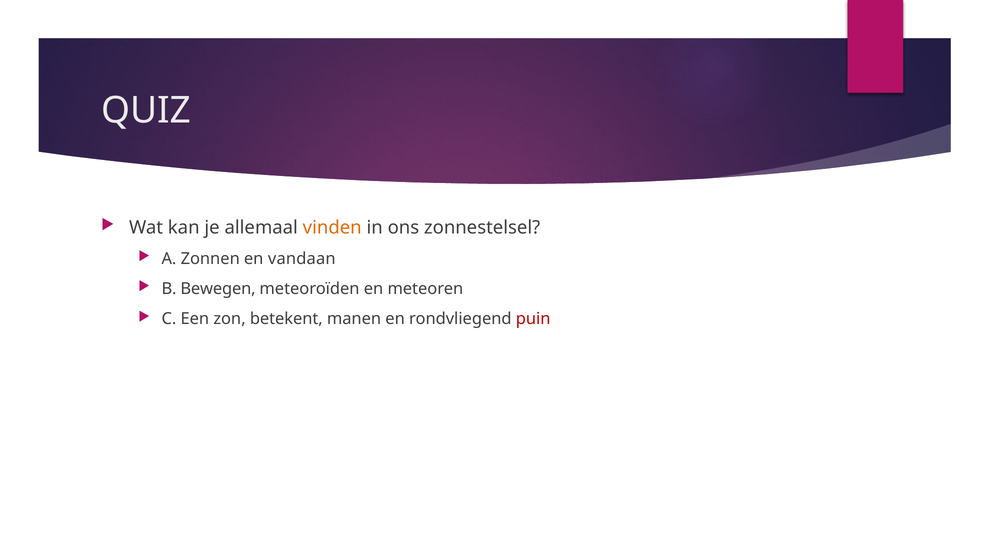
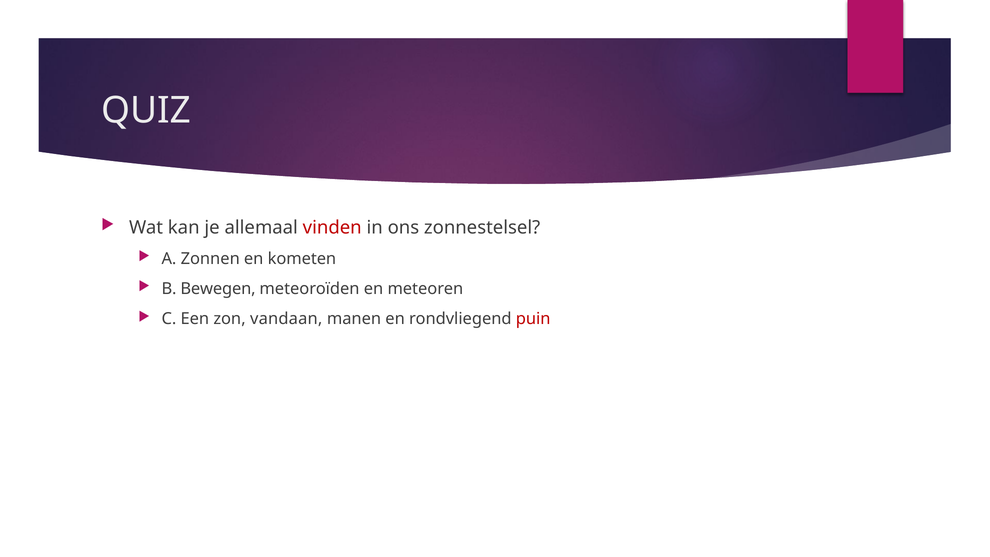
vinden colour: orange -> red (332, 228)
vandaan: vandaan -> kometen (302, 259)
betekent: betekent -> vandaan (286, 319)
